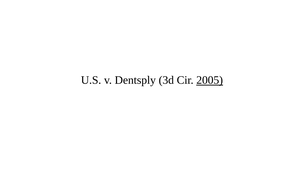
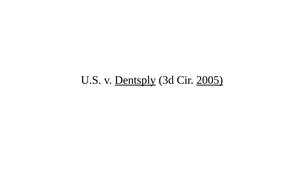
Dentsply underline: none -> present (135, 80)
